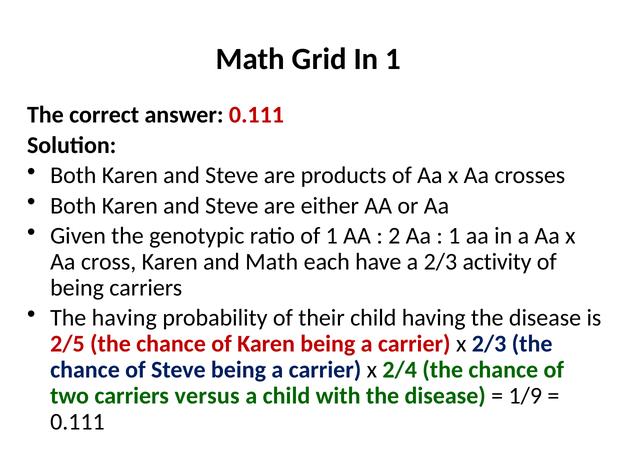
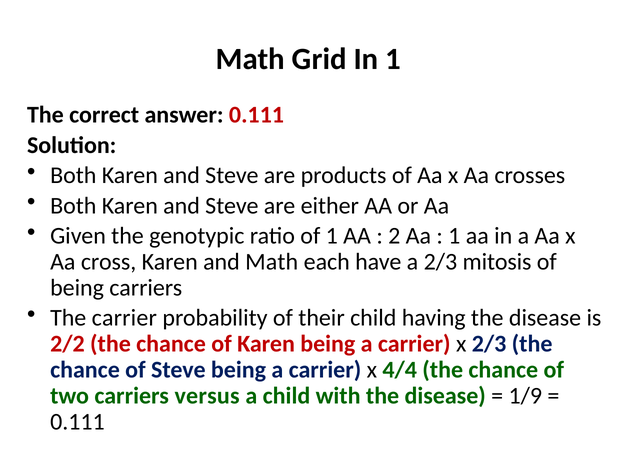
activity: activity -> mitosis (497, 262)
The having: having -> carrier (124, 318)
2/5: 2/5 -> 2/2 (67, 344)
2/4: 2/4 -> 4/4 (400, 370)
